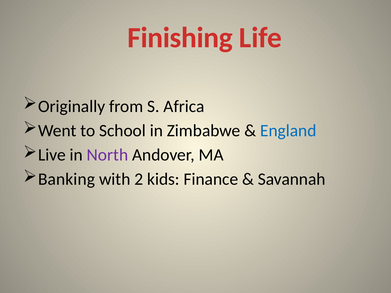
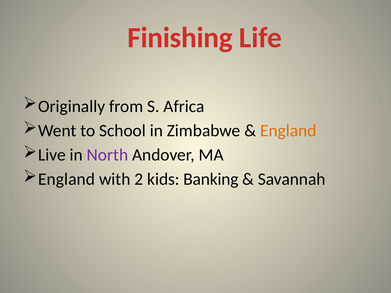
England colour: blue -> orange (288, 131)
Banking: Banking -> England (67, 179)
Finance: Finance -> Banking (211, 179)
